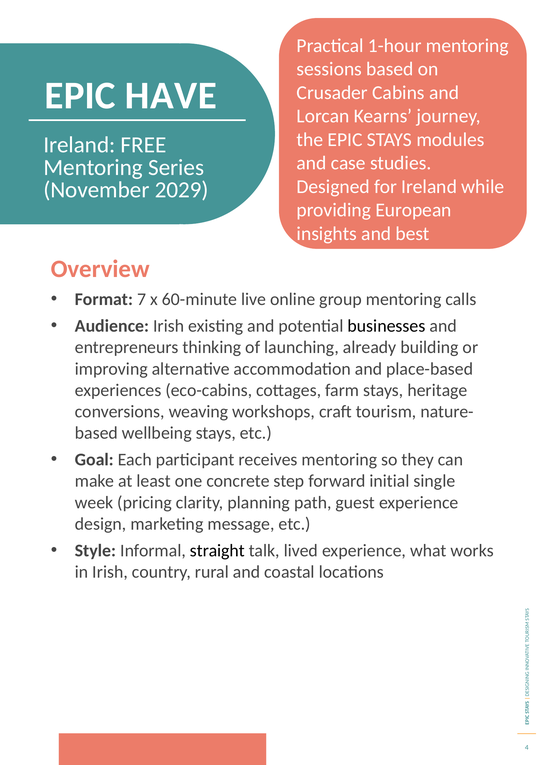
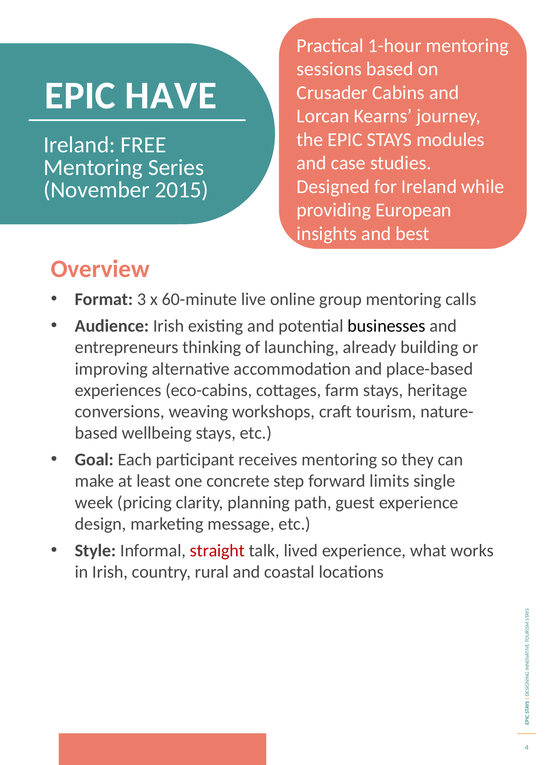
2029: 2029 -> 2015 (182, 190)
7: 7 -> 3 (142, 299)
initial: initial -> limits (389, 481)
straight colour: black -> red (217, 550)
